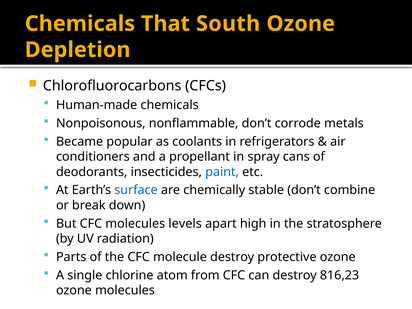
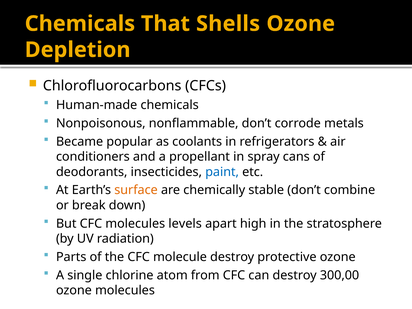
South: South -> Shells (228, 24)
surface colour: blue -> orange (136, 190)
816,23: 816,23 -> 300,00 (340, 275)
